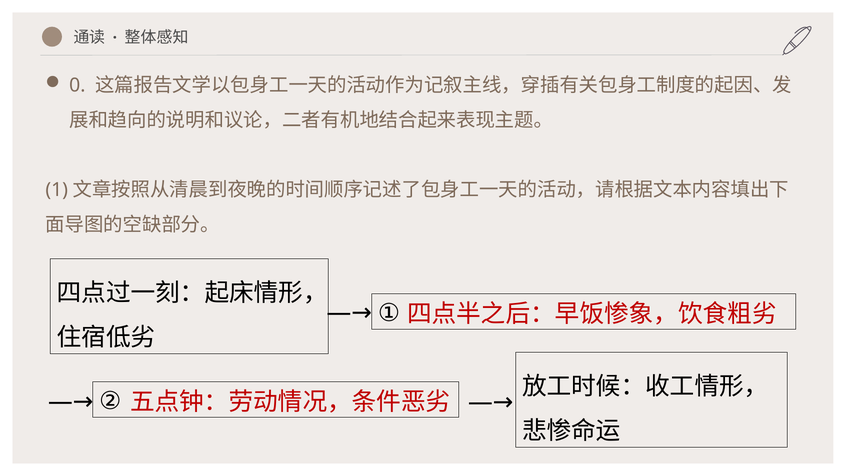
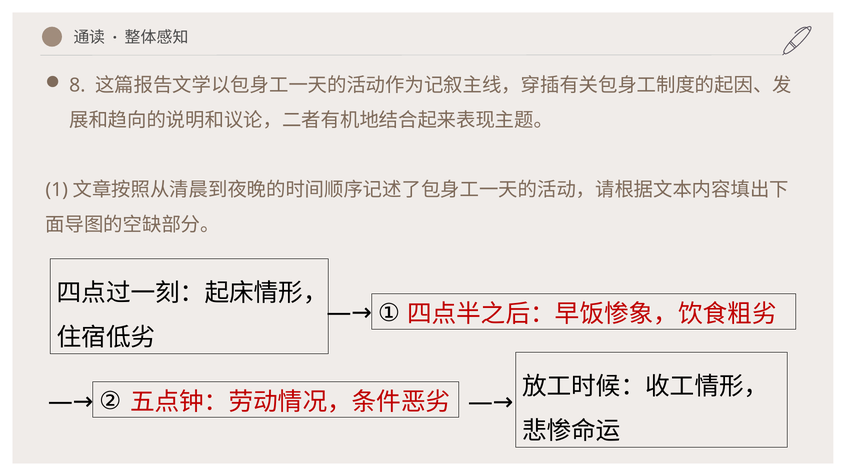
0: 0 -> 8 (77, 85)
